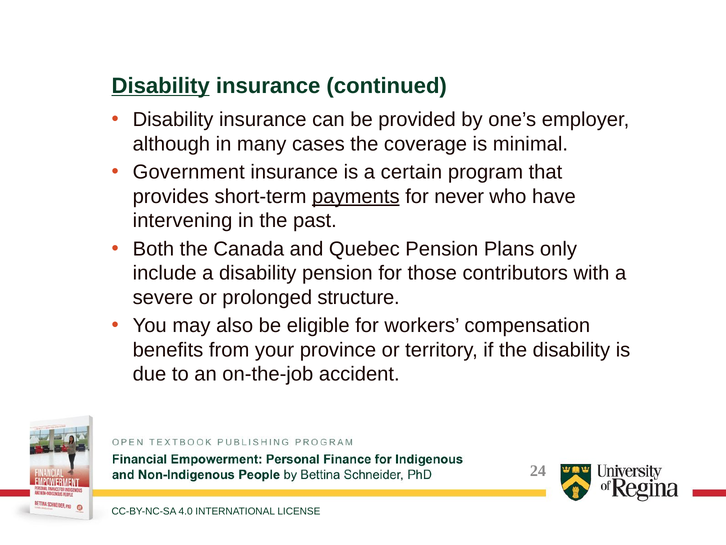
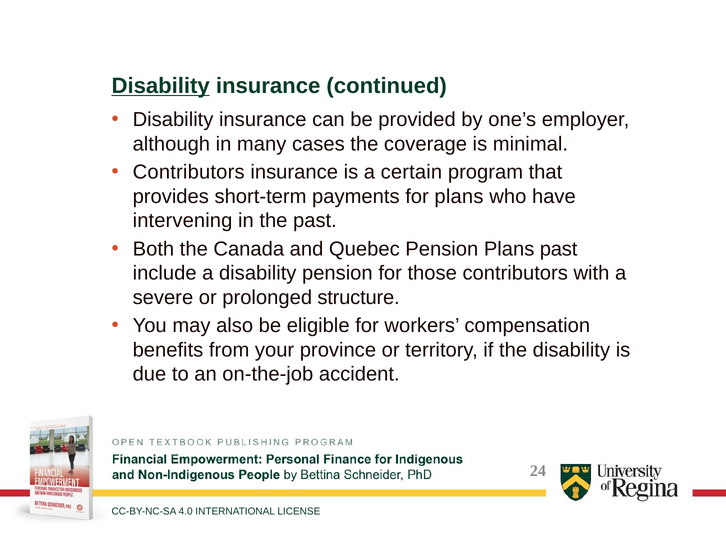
Government: Government -> Contributors (189, 172)
payments underline: present -> none (356, 196)
for never: never -> plans (459, 196)
Plans only: only -> past (559, 249)
